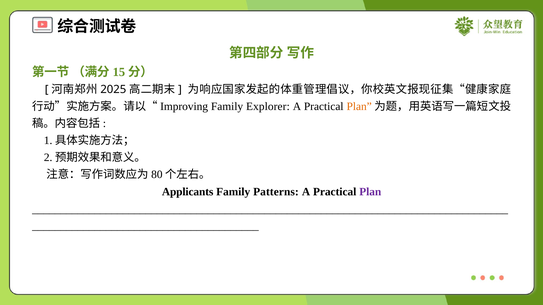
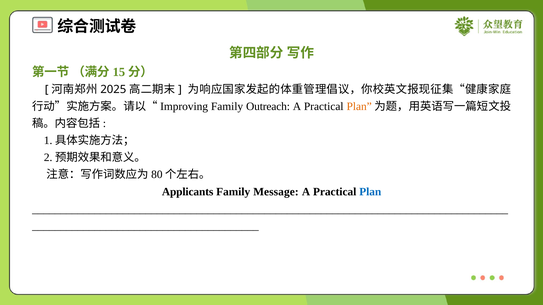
Explorer: Explorer -> Outreach (268, 107)
Patterns: Patterns -> Message (276, 192)
Plan colour: purple -> blue (370, 192)
